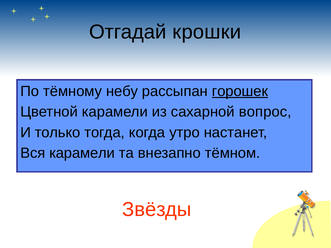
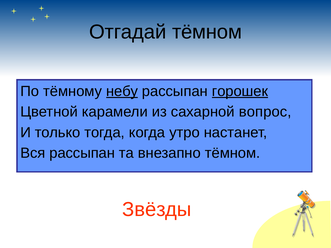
Отгадай крошки: крошки -> тёмном (207, 32)
небу underline: none -> present (122, 91)
Вся карамели: карамели -> рассыпан (82, 153)
